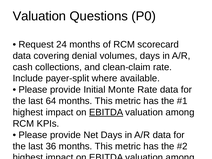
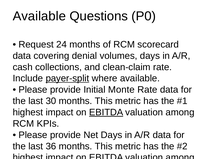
Valuation: Valuation -> Available (39, 16)
payer-split underline: none -> present (67, 78)
64: 64 -> 30 (51, 101)
